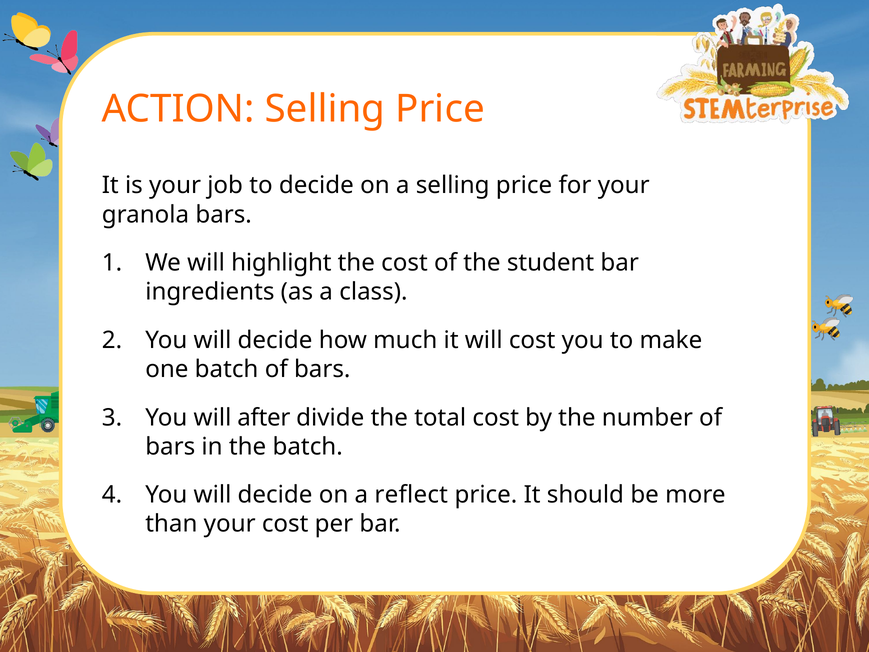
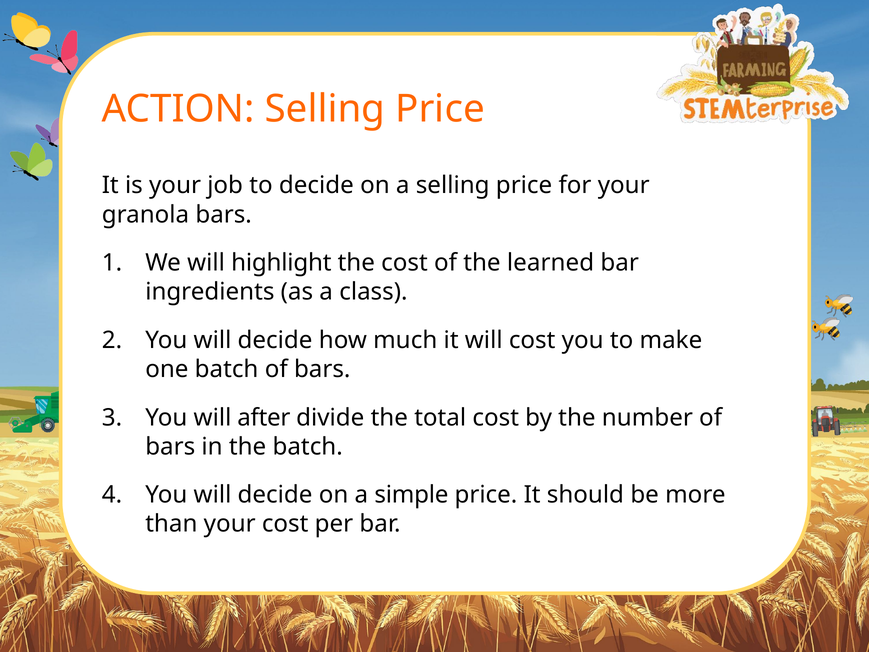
student: student -> learned (551, 263)
reflect: reflect -> simple (411, 495)
